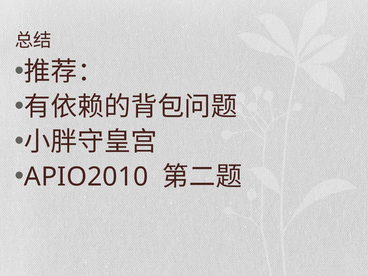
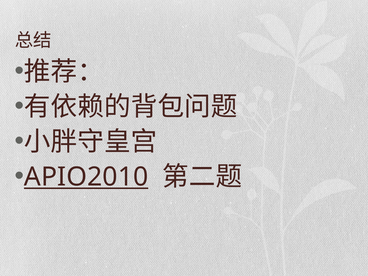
APIO2010 underline: none -> present (86, 177)
